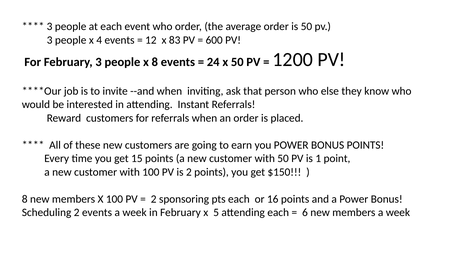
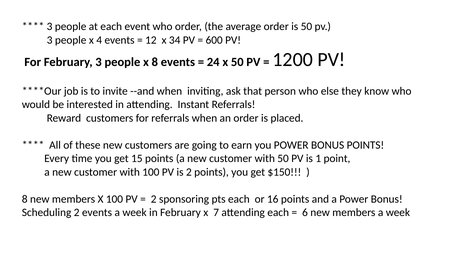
83: 83 -> 34 (175, 40)
5: 5 -> 7 (216, 212)
